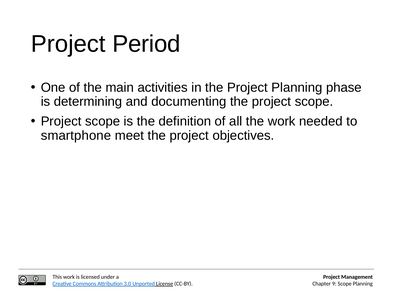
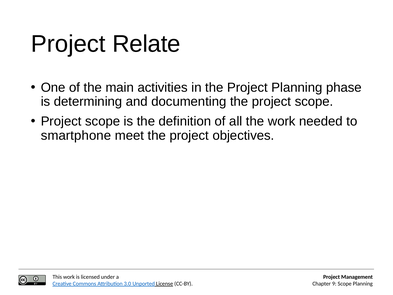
Period: Period -> Relate (146, 44)
